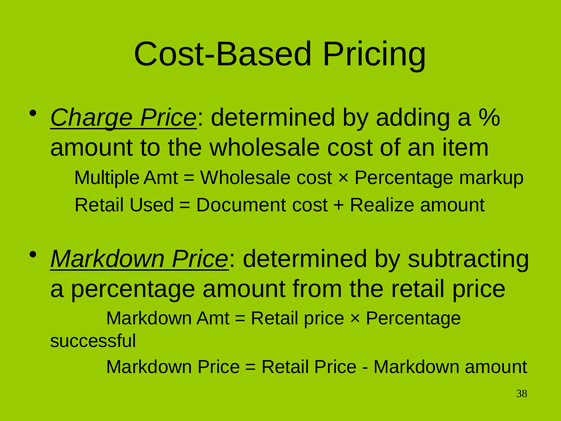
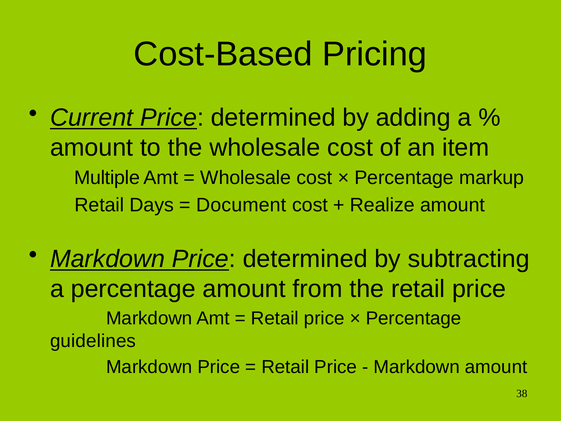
Charge: Charge -> Current (92, 118)
Used: Used -> Days (152, 205)
successful: successful -> guidelines (93, 341)
